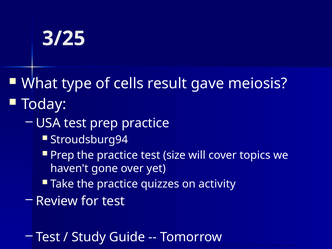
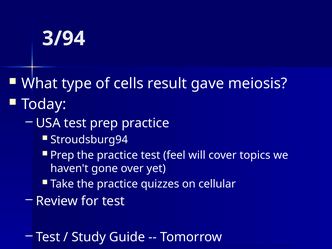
3/25: 3/25 -> 3/94 (64, 38)
size: size -> feel (174, 155)
activity: activity -> cellular (217, 184)
